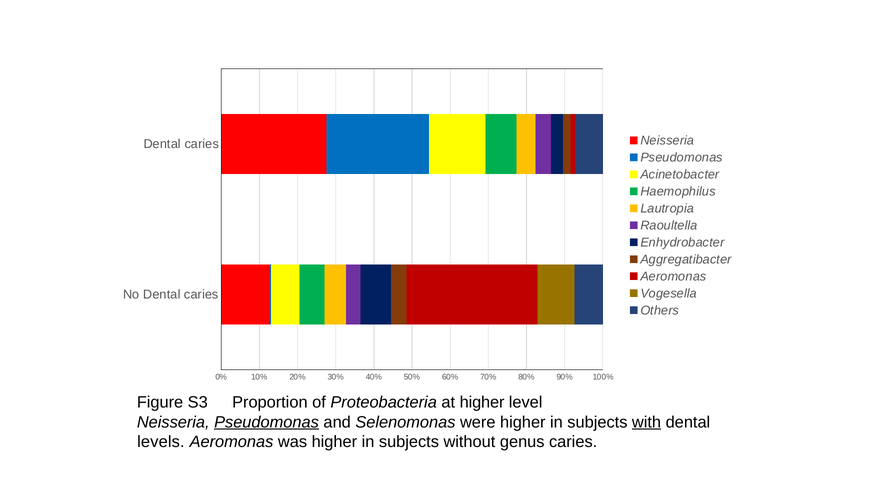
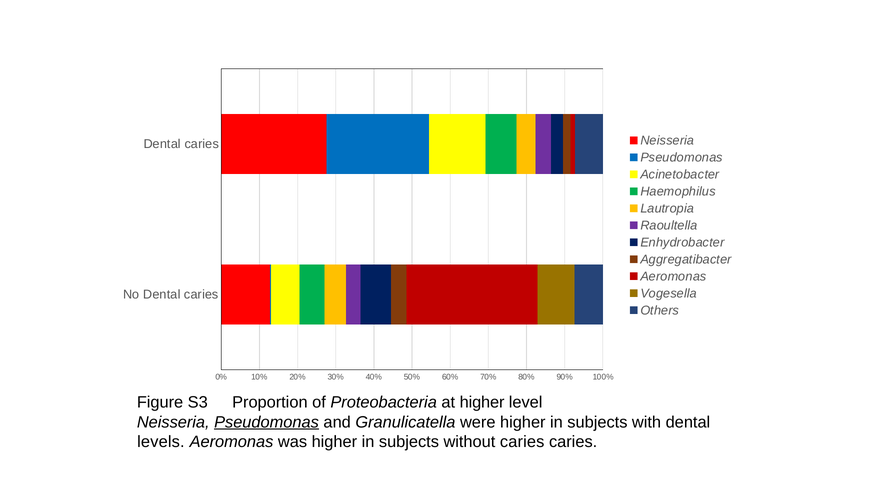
Selenomonas: Selenomonas -> Granulicatella (405, 422)
with underline: present -> none (647, 422)
without genus: genus -> caries (522, 442)
